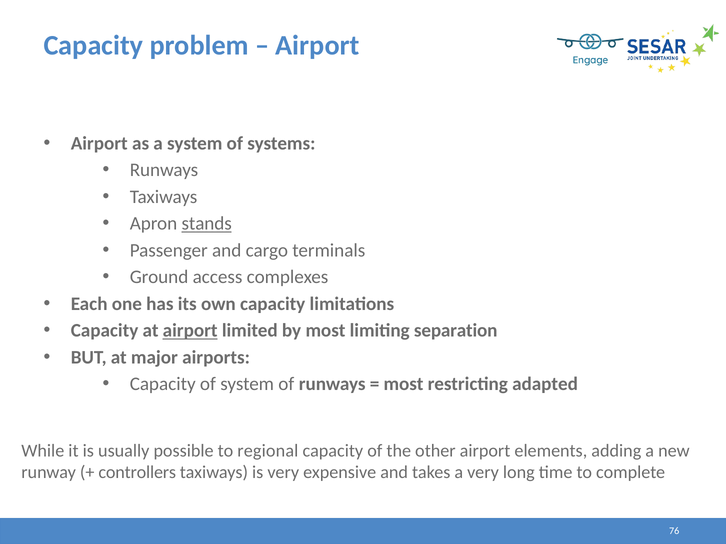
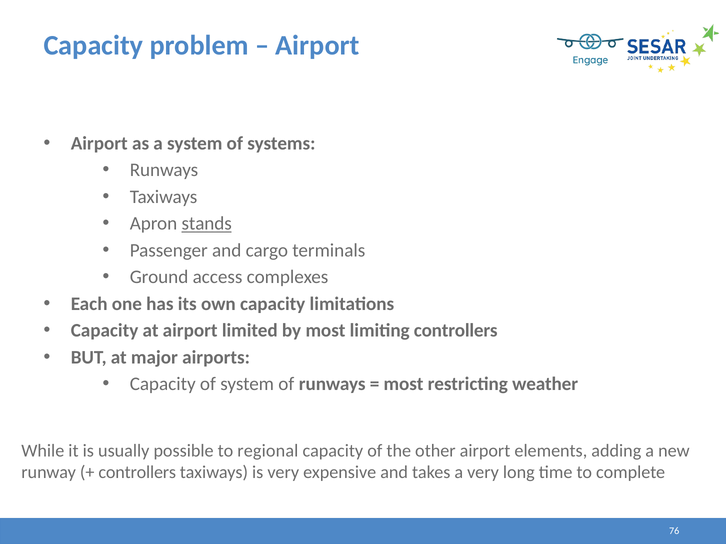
airport underline: present -> none (190, 331)
limiting separation: separation -> controllers (456, 331)
adapted: adapted -> weather (545, 385)
